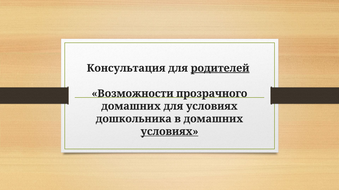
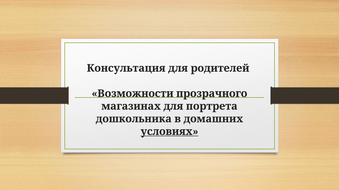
родителей underline: present -> none (220, 68)
домашних: домашних -> магазинах (131, 107)
для условиях: условиях -> портрета (212, 107)
